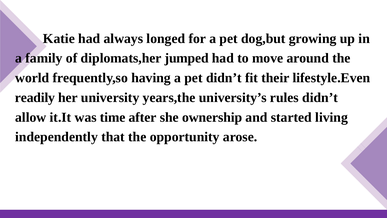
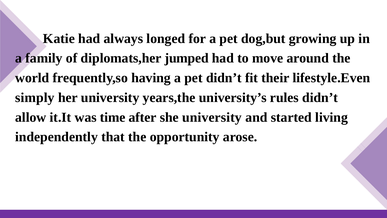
readily: readily -> simply (35, 97)
she ownership: ownership -> university (212, 117)
